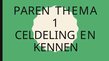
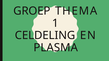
PAREN: PAREN -> GROEP (32, 11)
KENNEN: KENNEN -> PLASMA (56, 48)
